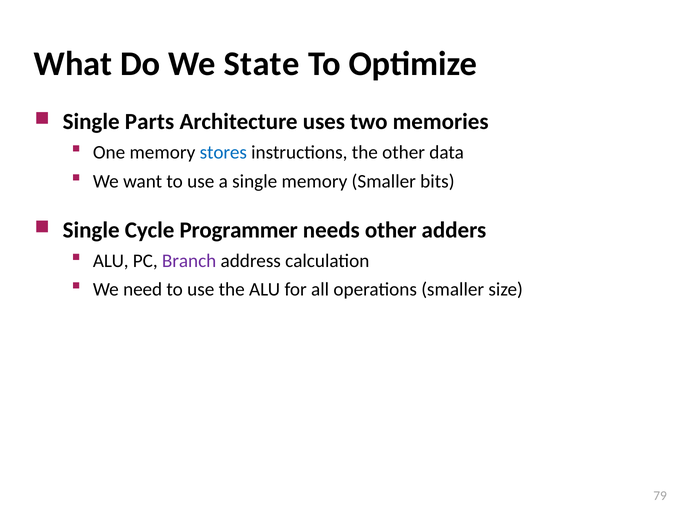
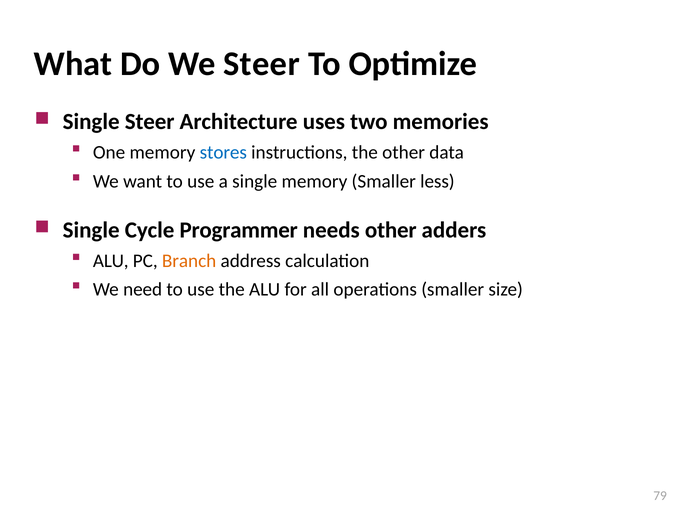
We State: State -> Steer (262, 64)
Single Parts: Parts -> Steer (150, 122)
bits: bits -> less (437, 181)
Branch colour: purple -> orange (189, 261)
